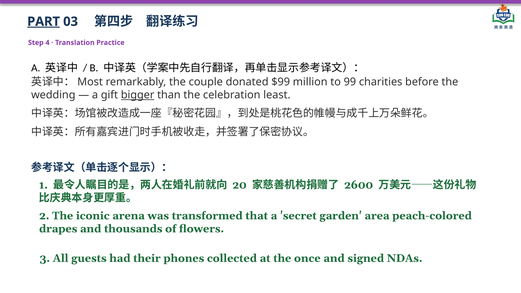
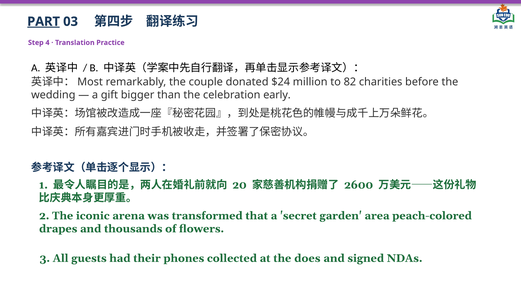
$99: $99 -> $24 (281, 82)
99: 99 -> 82 (350, 82)
bigger underline: present -> none (138, 95)
least: least -> early (277, 95)
once: once -> does (307, 258)
